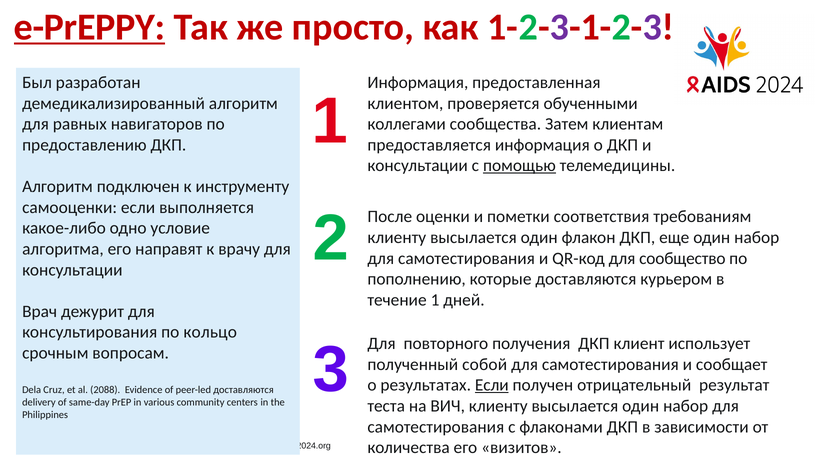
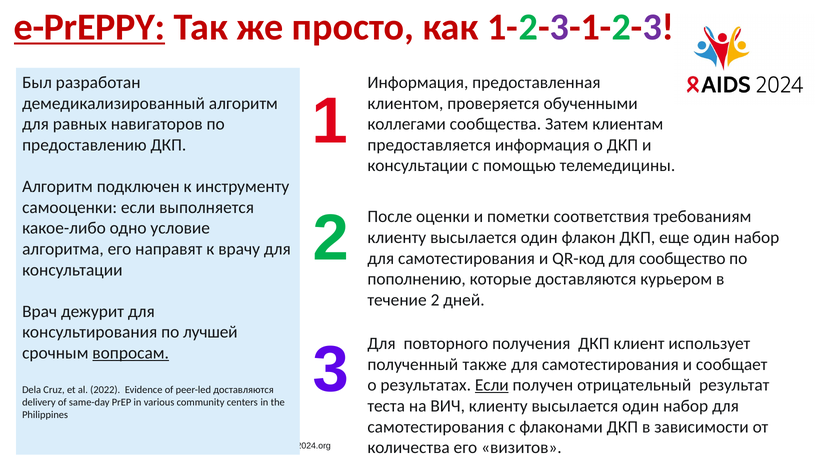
помощью underline: present -> none (519, 166)
течение 1: 1 -> 2 (435, 300)
кольцо: кольцо -> лучшей (210, 332)
вопросам underline: none -> present (131, 353)
собой: собой -> также (485, 364)
2088: 2088 -> 2022 (105, 390)
